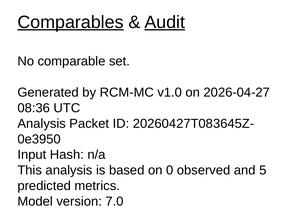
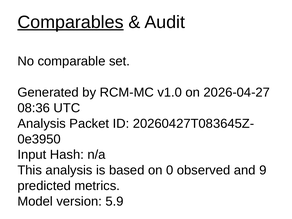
Audit underline: present -> none (165, 22)
5: 5 -> 9 (263, 170)
7.0: 7.0 -> 5.9 (115, 201)
